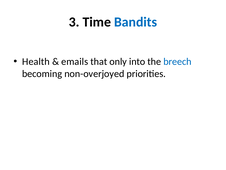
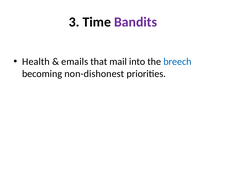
Bandits colour: blue -> purple (136, 22)
only: only -> mail (118, 61)
non-overjoyed: non-overjoyed -> non-dishonest (94, 74)
